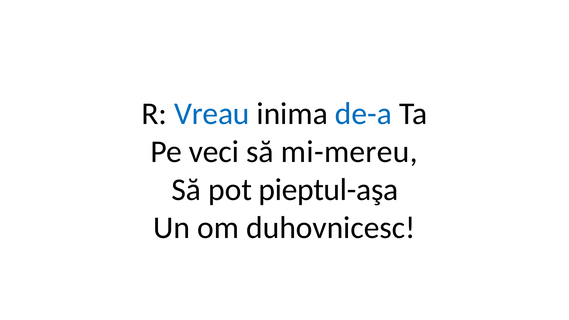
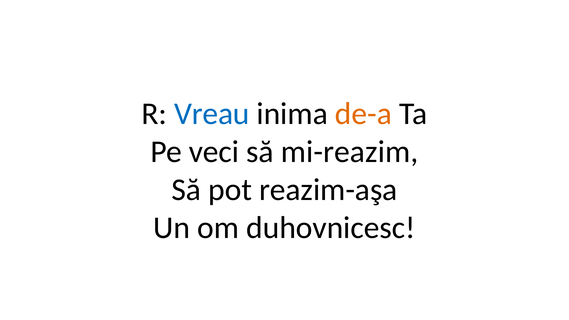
de-a colour: blue -> orange (364, 114)
mi-mereu: mi-mereu -> mi-reazim (350, 152)
pieptul-aşa: pieptul-aşa -> reazim-aşa (328, 190)
